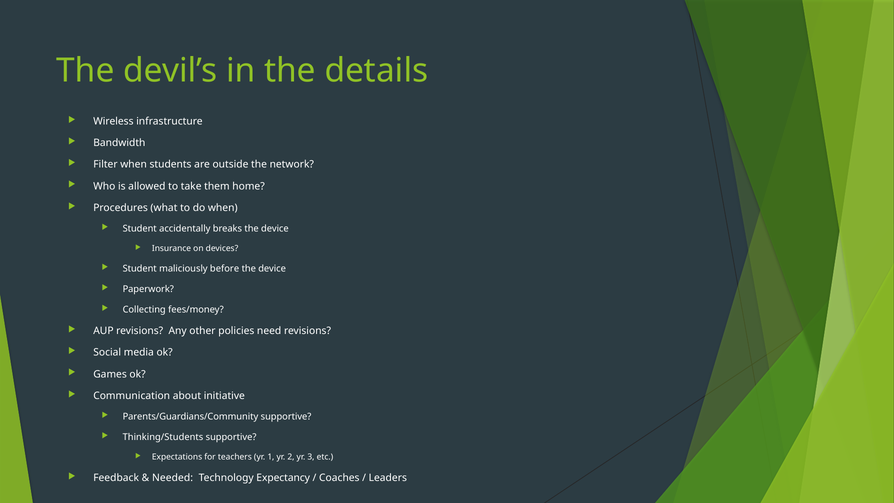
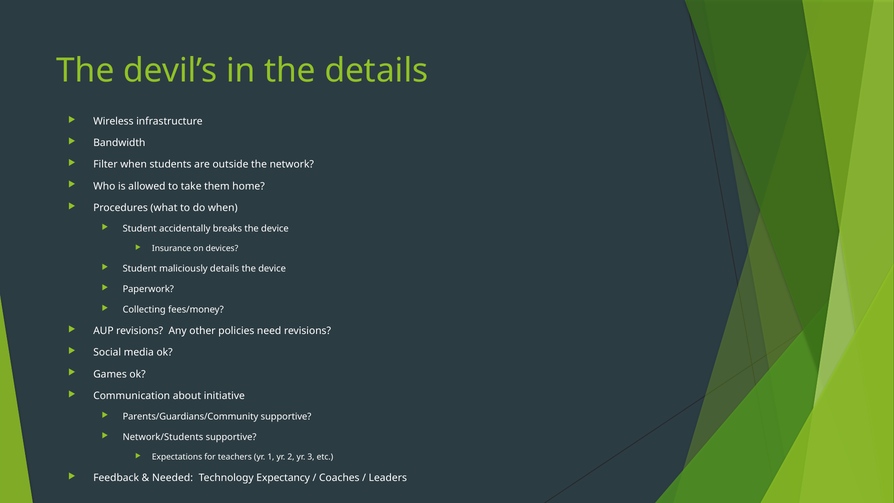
maliciously before: before -> details (225, 269)
Thinking/Students: Thinking/Students -> Network/Students (163, 437)
